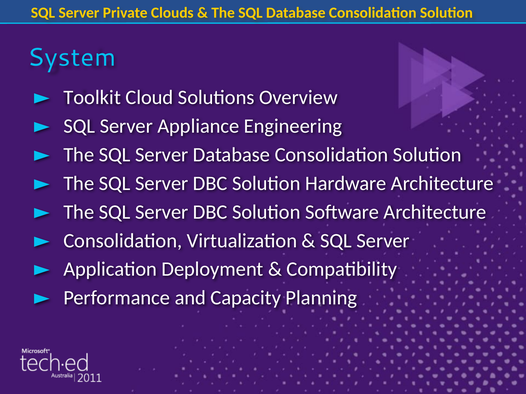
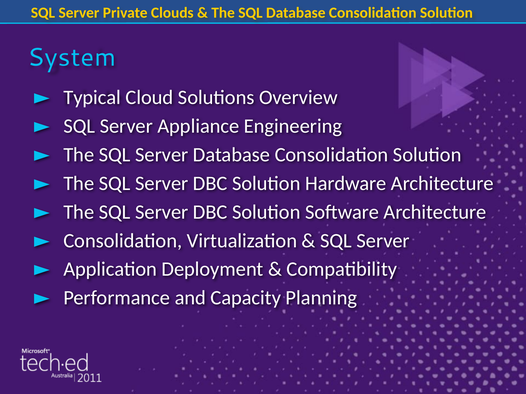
Toolkit: Toolkit -> Typical (92, 98)
